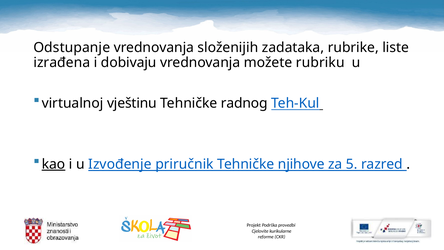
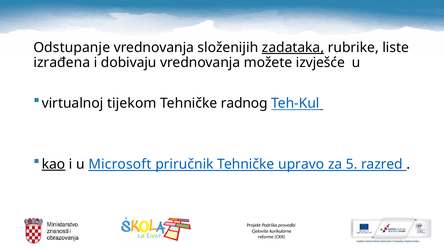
zadataka underline: none -> present (293, 47)
rubriku: rubriku -> izvješće (320, 62)
vještinu: vještinu -> tijekom (132, 103)
Izvođenje: Izvođenje -> Microsoft (120, 164)
njihove: njihove -> upravo (301, 164)
